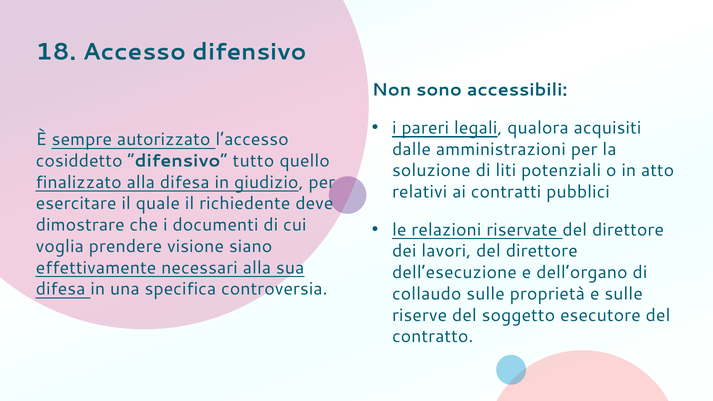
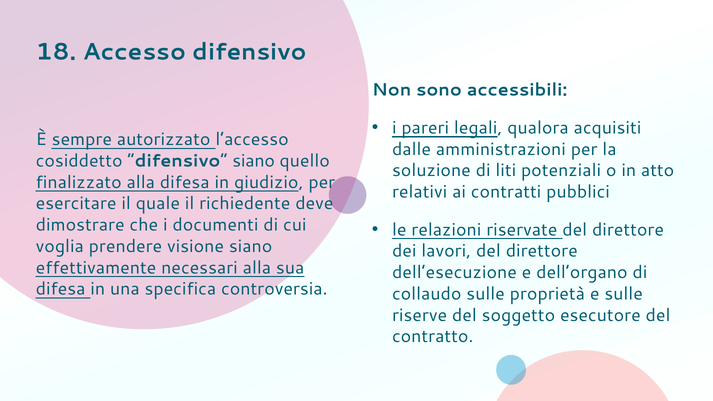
difensivo tutto: tutto -> siano (254, 161)
